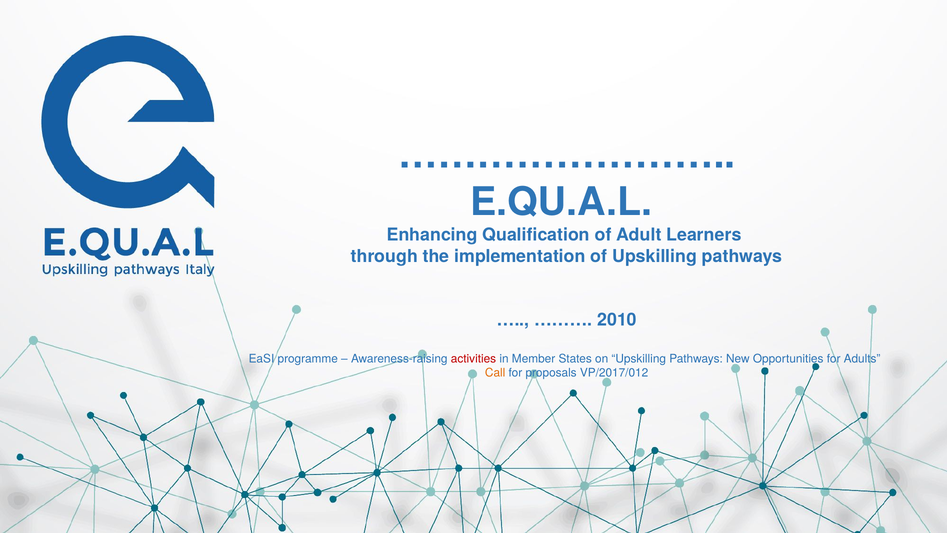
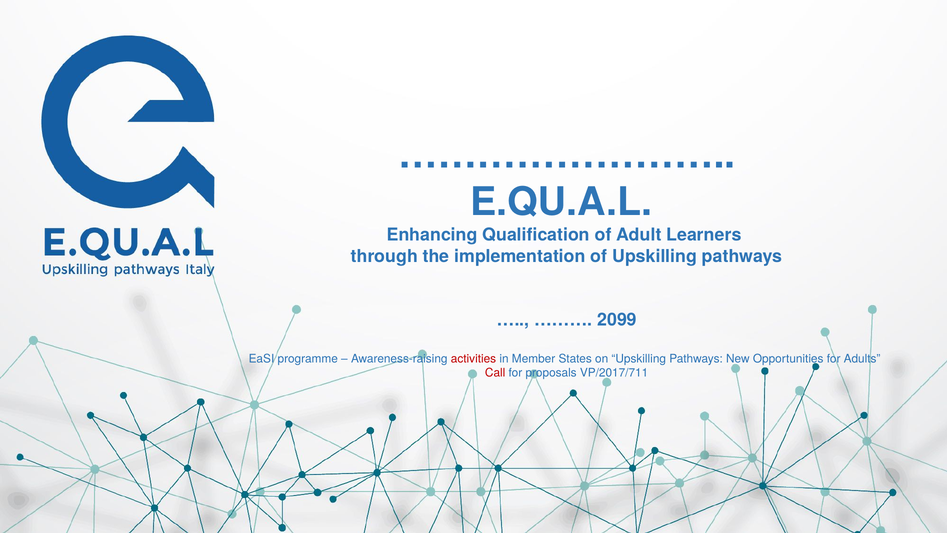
2010: 2010 -> 2099 (617, 320)
Call colour: orange -> red (495, 373)
VP/2017/012: VP/2017/012 -> VP/2017/711 (614, 373)
